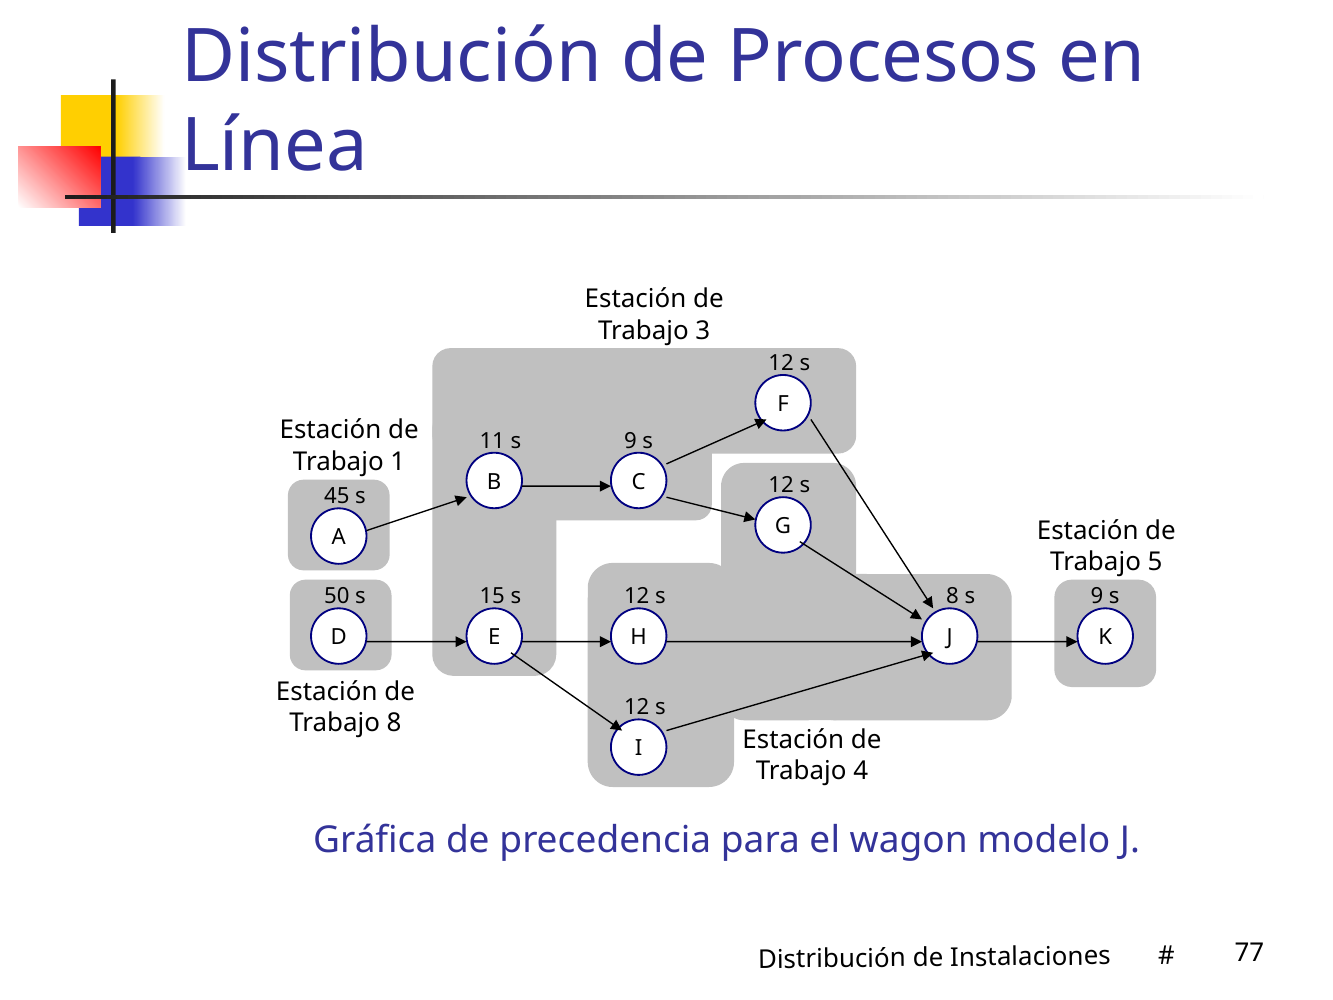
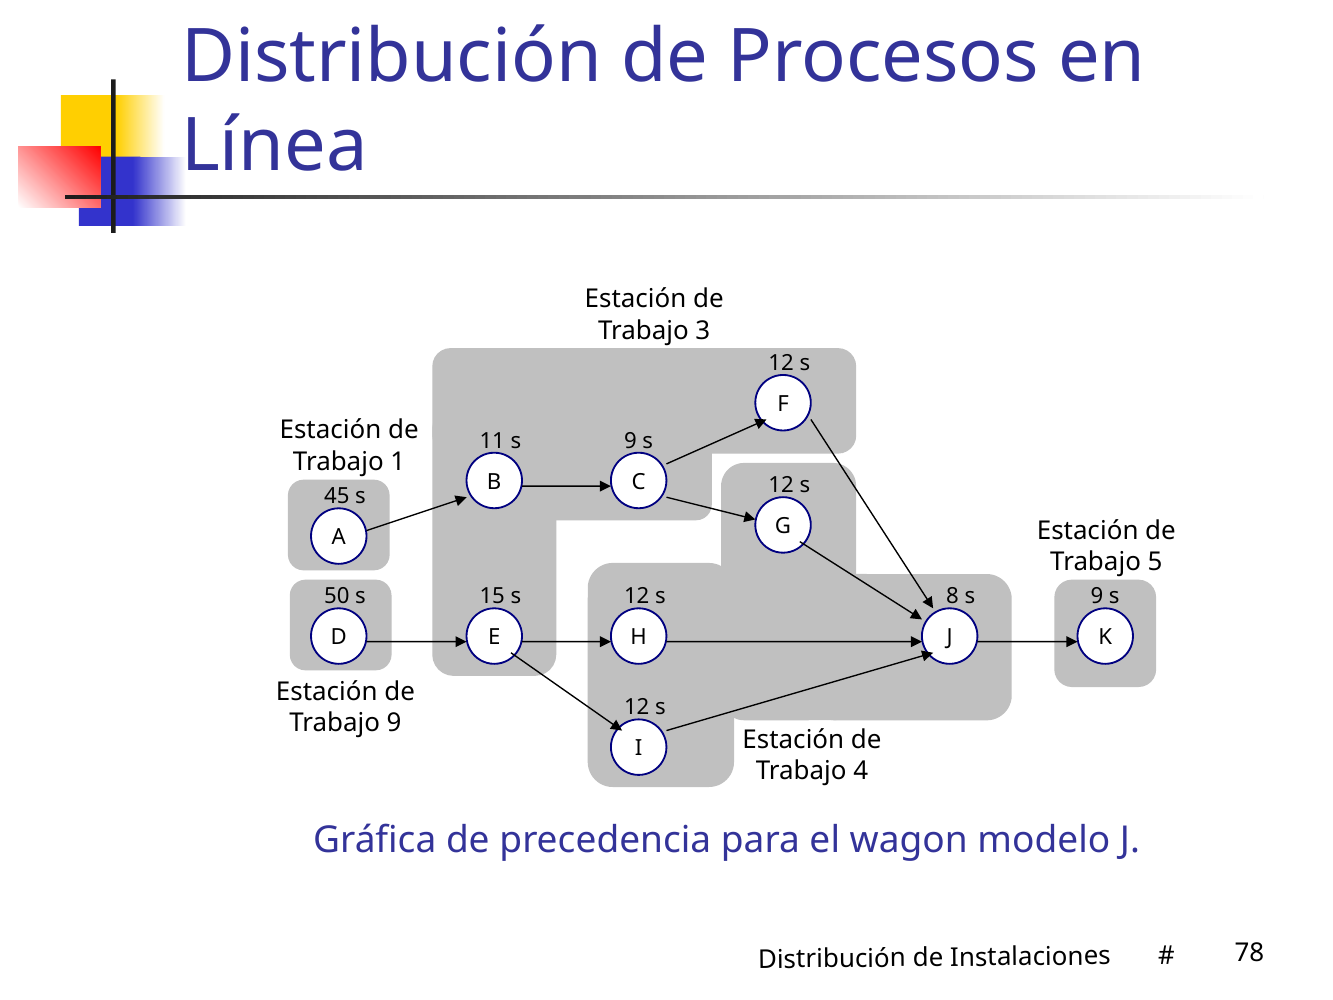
Trabajo 8: 8 -> 9 (394, 723)
77: 77 -> 78 (1249, 953)
